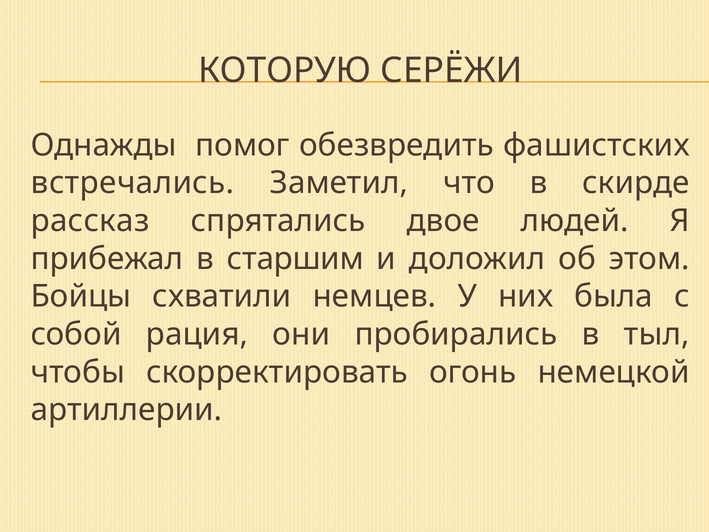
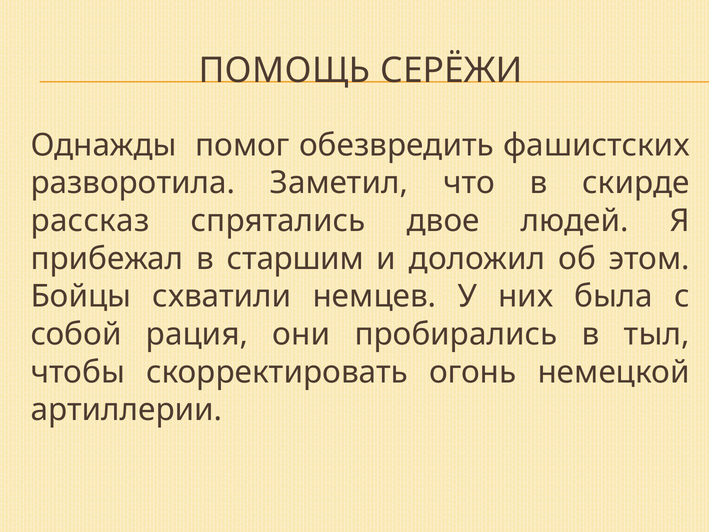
КОТОРУЮ: КОТОРУЮ -> ПОМОЩЬ (284, 70)
встречались: встречались -> разворотила (133, 183)
